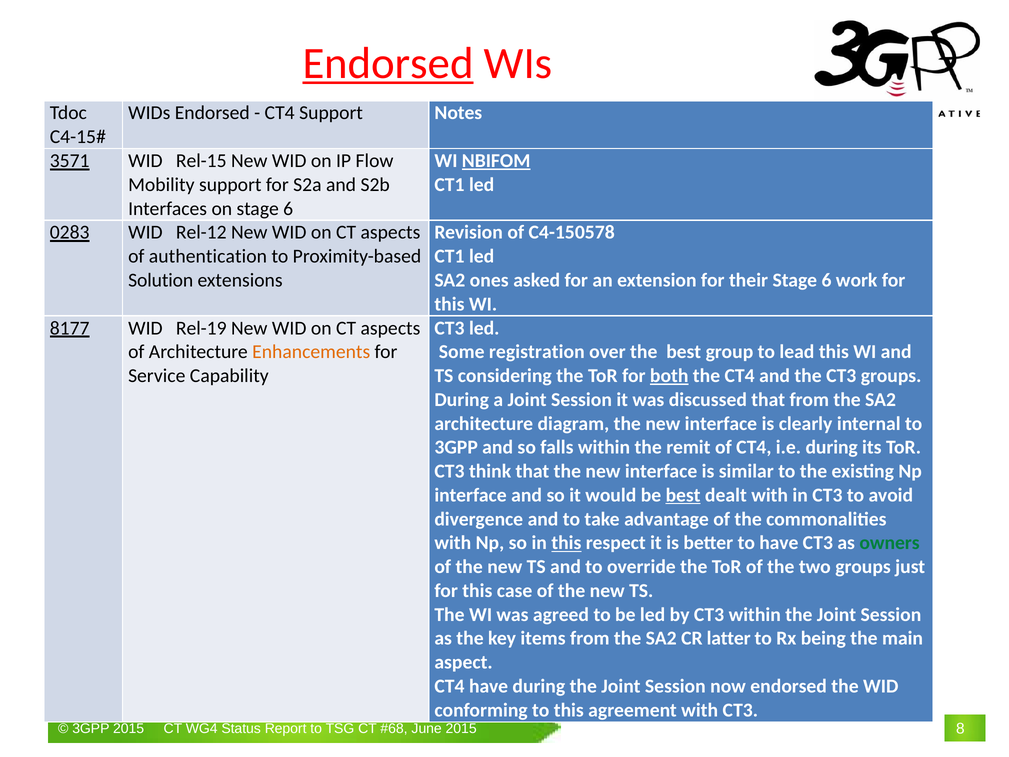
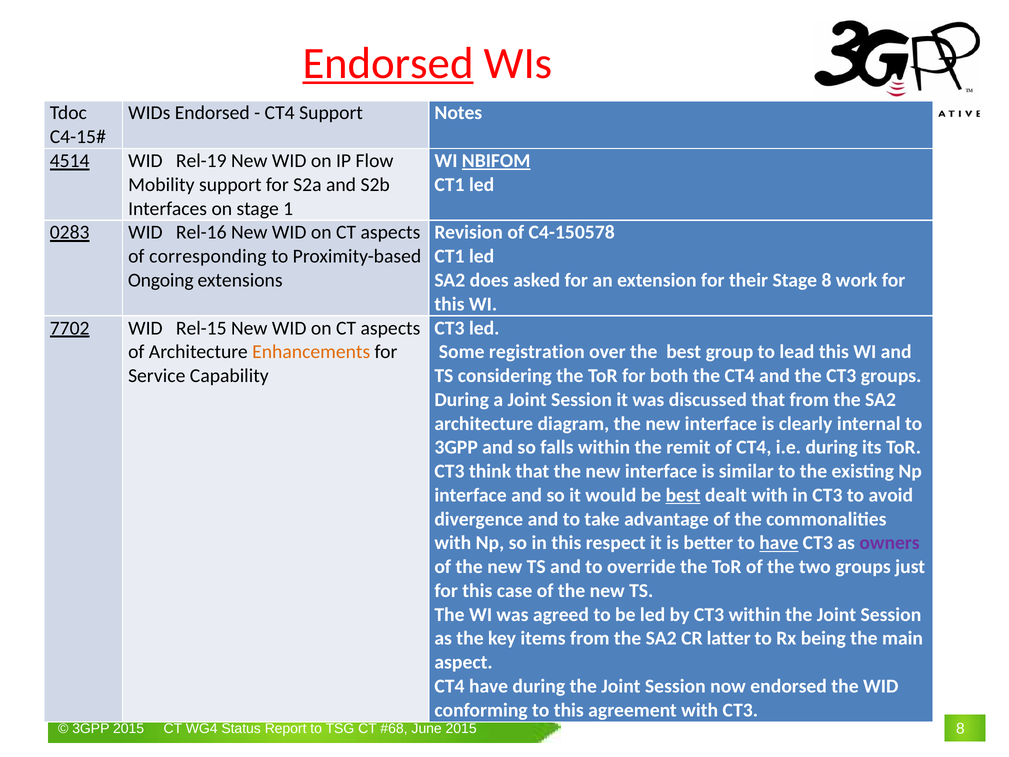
3571: 3571 -> 4514 (70, 161)
Rel-15: Rel-15 -> Rel-19 (201, 161)
on stage 6: 6 -> 1 (288, 208)
Rel-12: Rel-12 -> Rel-16 (201, 232)
authentication: authentication -> corresponding (208, 256)
Solution: Solution -> Ongoing (161, 280)
ones: ones -> does (489, 280)
their Stage 6: 6 -> 8 (827, 280)
8177: 8177 -> 7702 (70, 328)
Rel-19: Rel-19 -> Rel-15 (201, 328)
both underline: present -> none (669, 376)
this underline: present -> none (566, 543)
have underline: none -> present (779, 543)
owners colour: green -> purple (890, 543)
